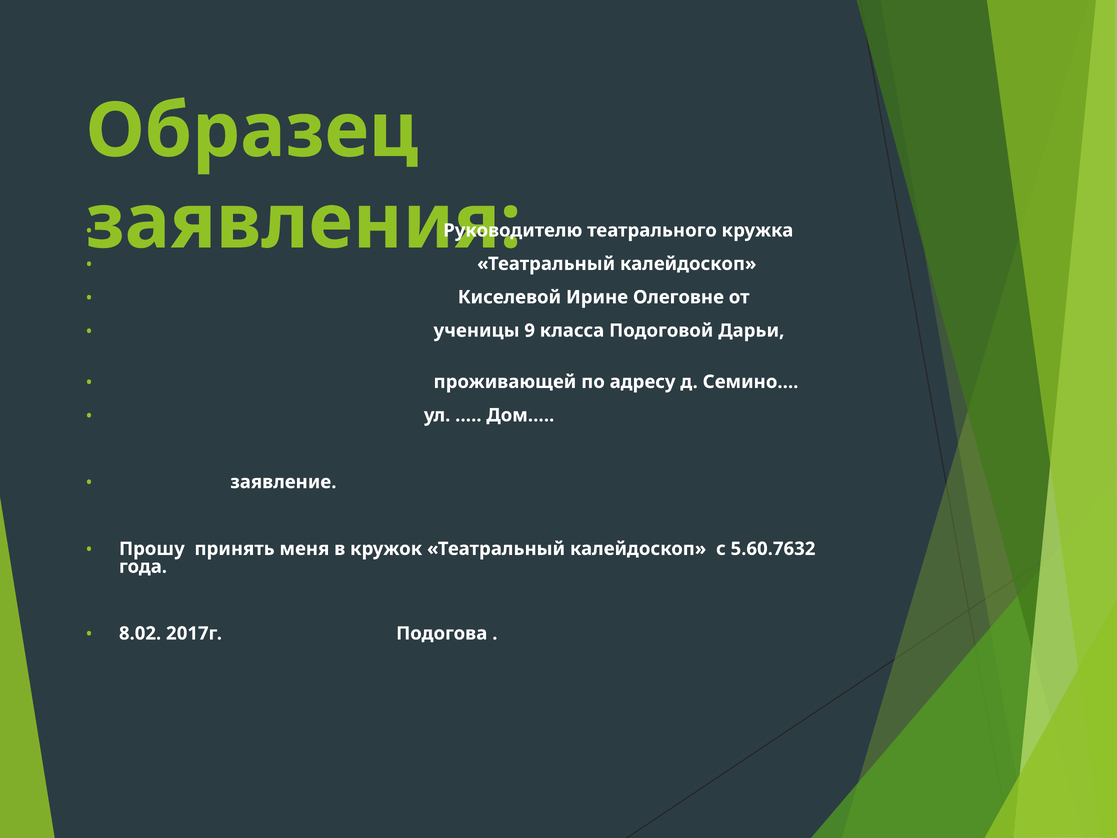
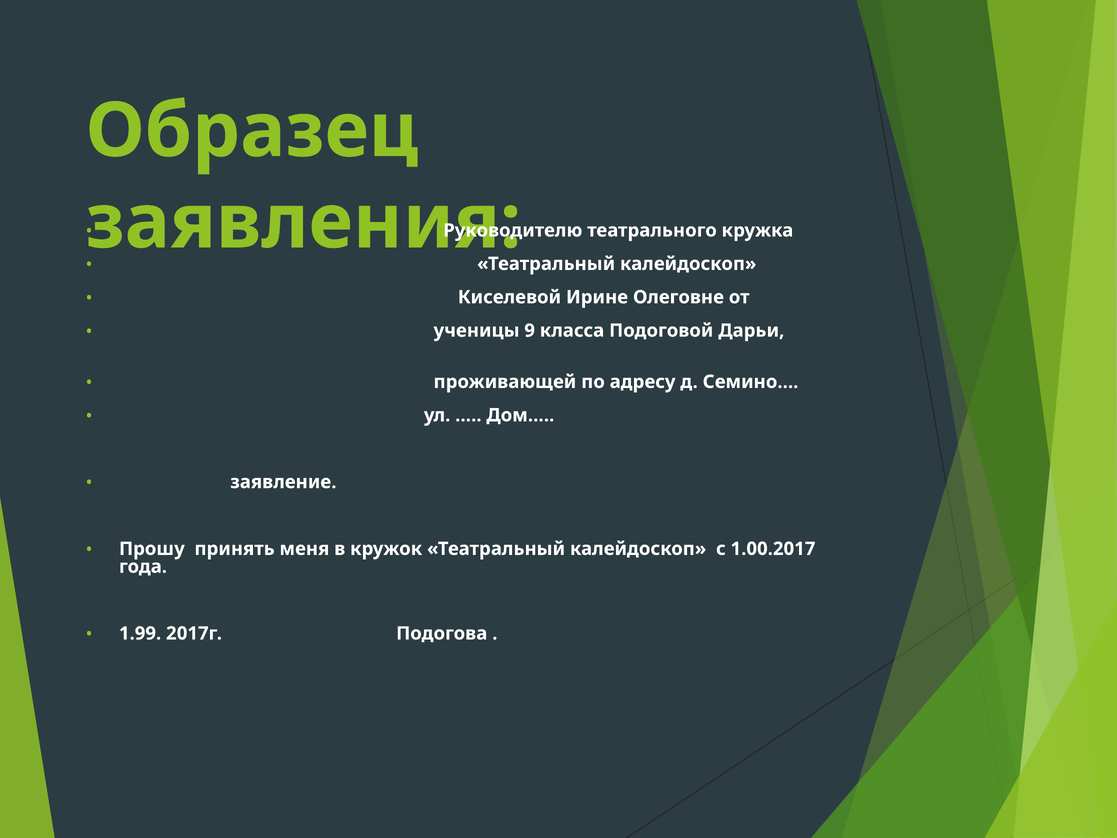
5.60.7632: 5.60.7632 -> 1.00.2017 (773, 549)
8.02: 8.02 -> 1.99 (140, 633)
